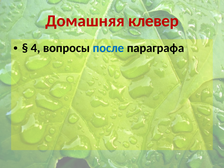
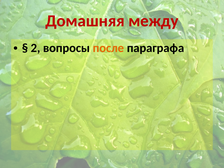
клевер: клевер -> между (153, 21)
4: 4 -> 2 (36, 48)
после colour: blue -> orange (108, 48)
